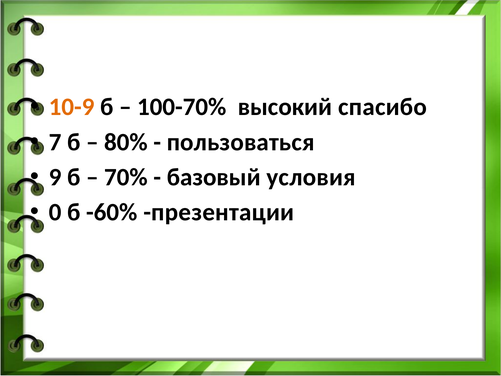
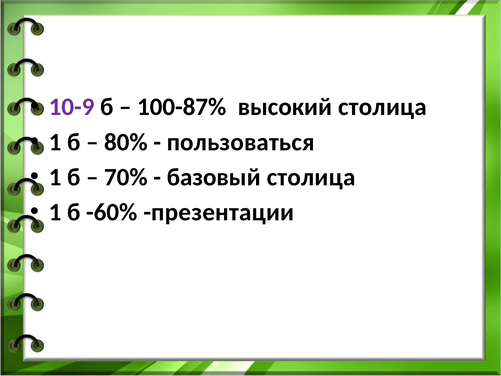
10-9 colour: orange -> purple (72, 107)
100-70%: 100-70% -> 100-87% (182, 107)
высокий спасибо: спасибо -> столица (383, 107)
7: 7 -> 1 (55, 142)
9: 9 -> 1 (55, 177)
базовый условия: условия -> столица (311, 177)
0: 0 -> 1 (55, 212)
